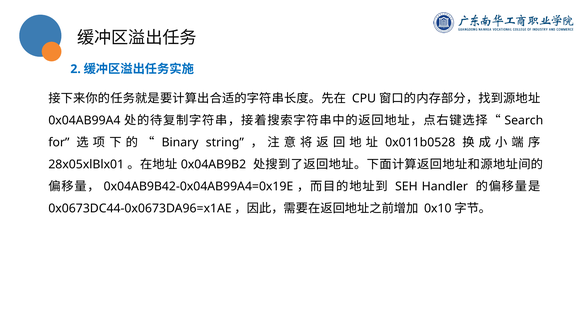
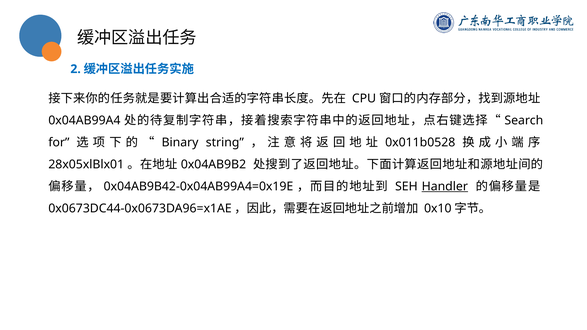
Handler underline: none -> present (445, 186)
